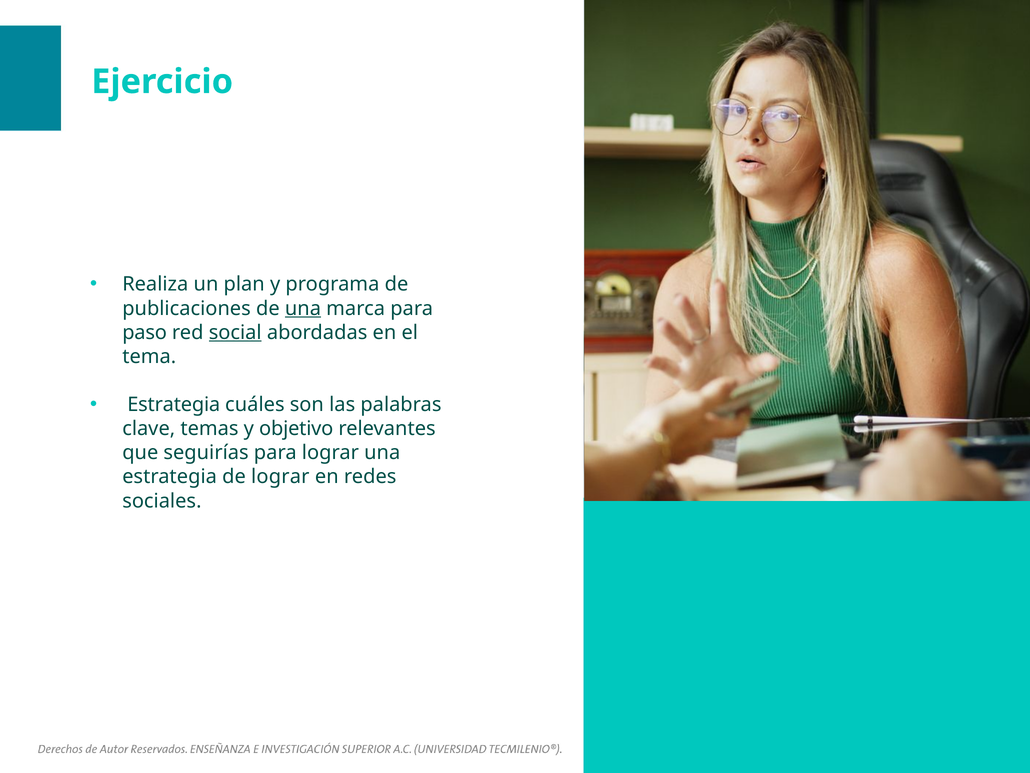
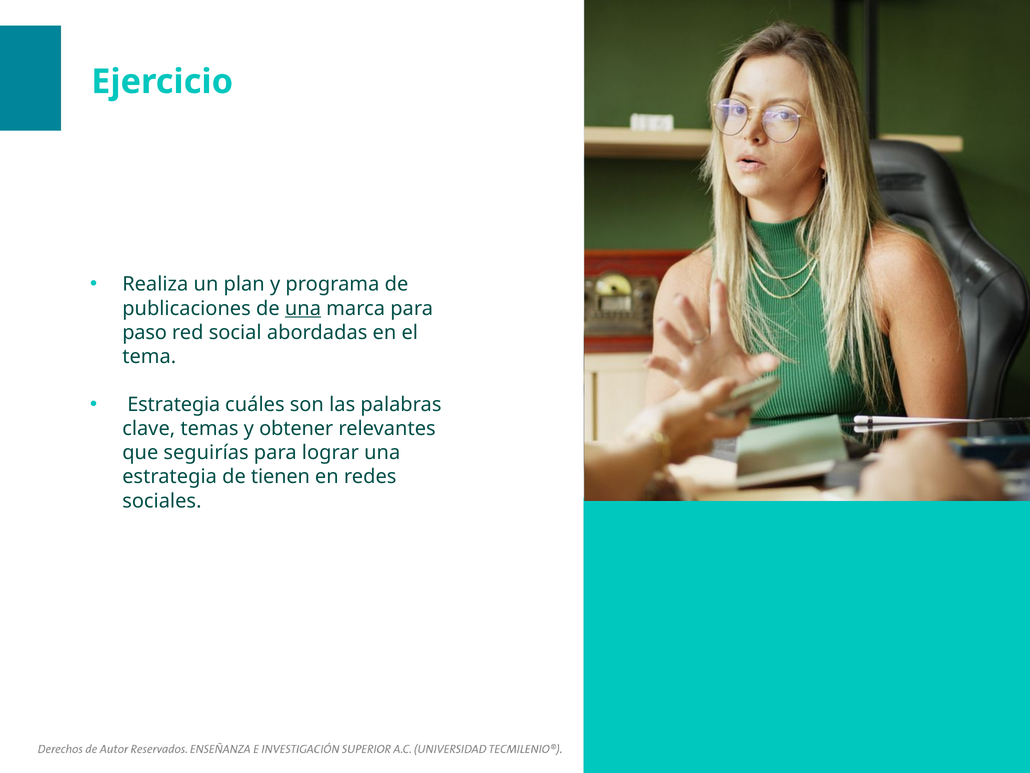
social underline: present -> none (235, 332)
objetivo: objetivo -> obtener (296, 428)
de lograr: lograr -> tienen (280, 477)
